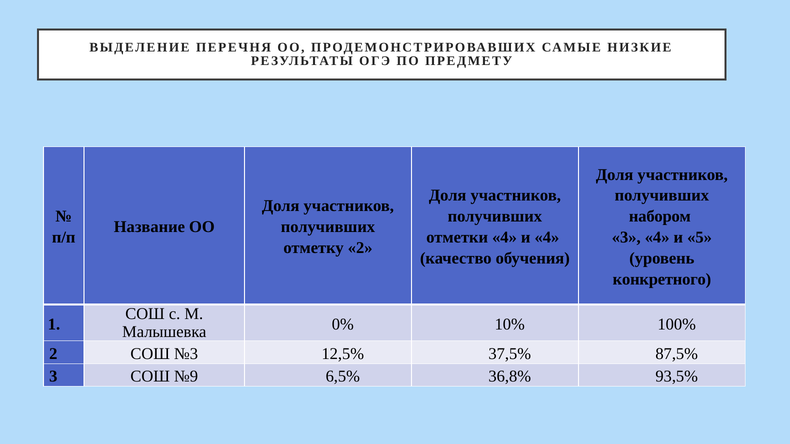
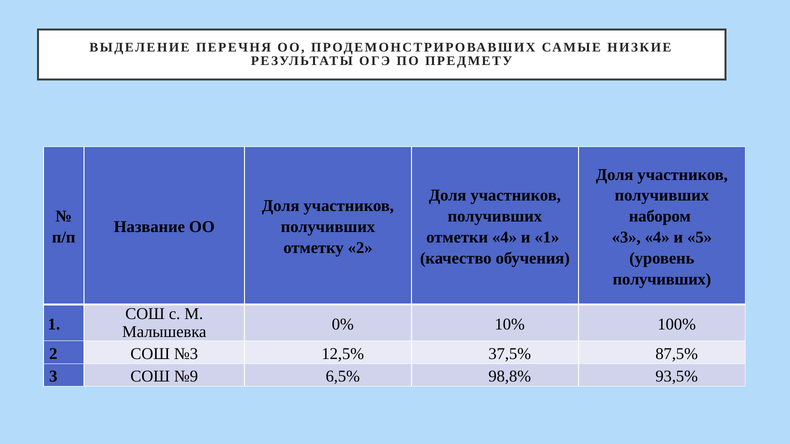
и 4: 4 -> 1 (547, 238)
конкретного: конкретного -> получивших (662, 280)
36,8%: 36,8% -> 98,8% (510, 377)
